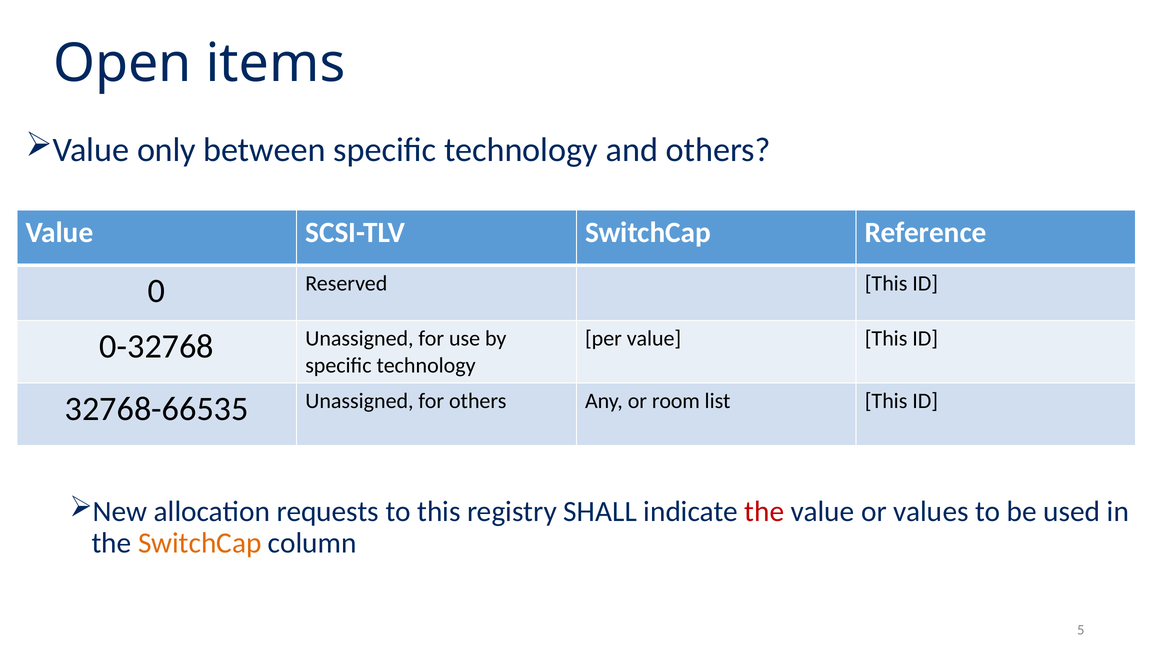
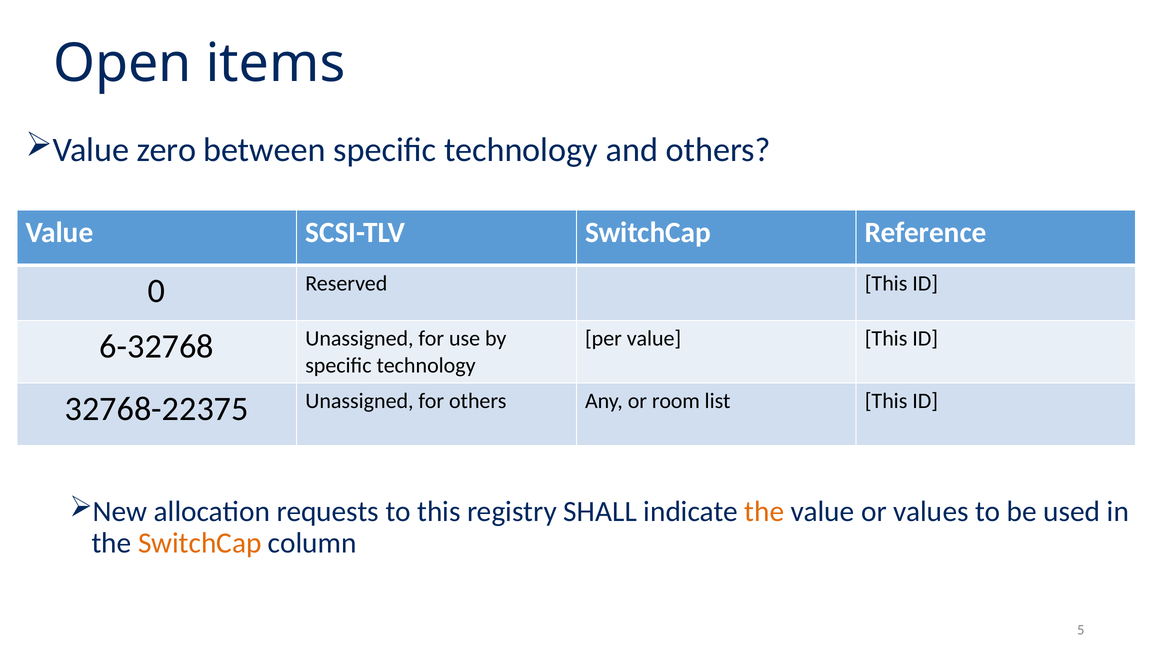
only: only -> zero (166, 150)
0-32768: 0-32768 -> 6-32768 (157, 346)
32768-66535: 32768-66535 -> 32768-22375 (157, 409)
the colour: red -> orange (764, 512)
